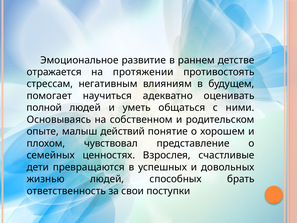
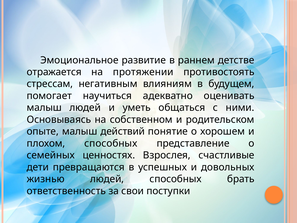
полной: полной -> малыш (44, 108)
плохом чувствовал: чувствовал -> способных (111, 143)
